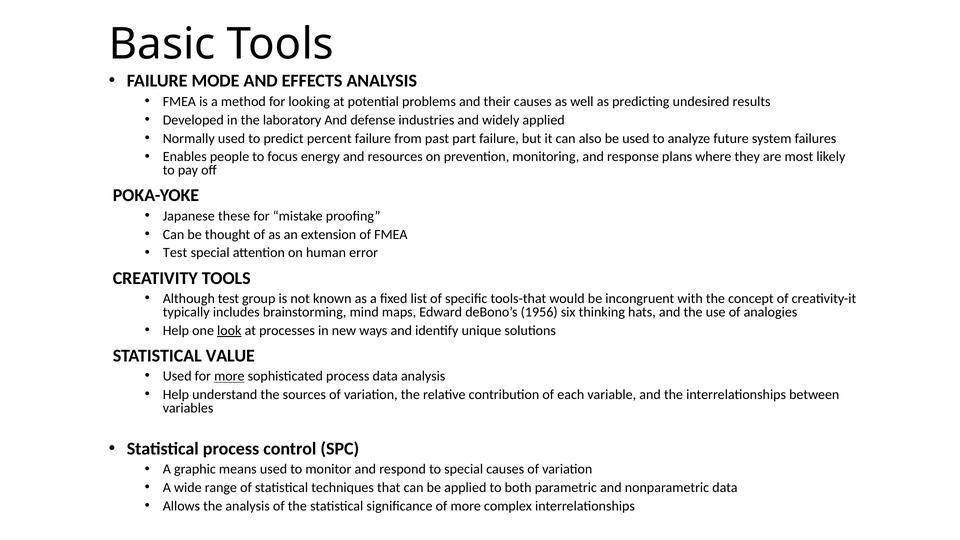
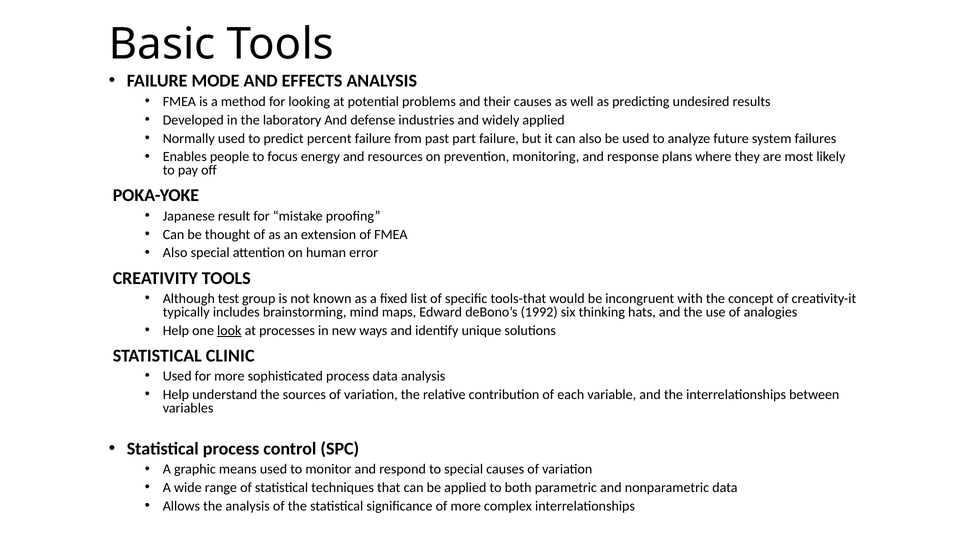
these: these -> result (234, 216)
Test: Test -> Also (175, 253)
1956: 1956 -> 1992 (539, 312)
VALUE: VALUE -> CLINIC (230, 356)
more underline: present -> none (229, 376)
